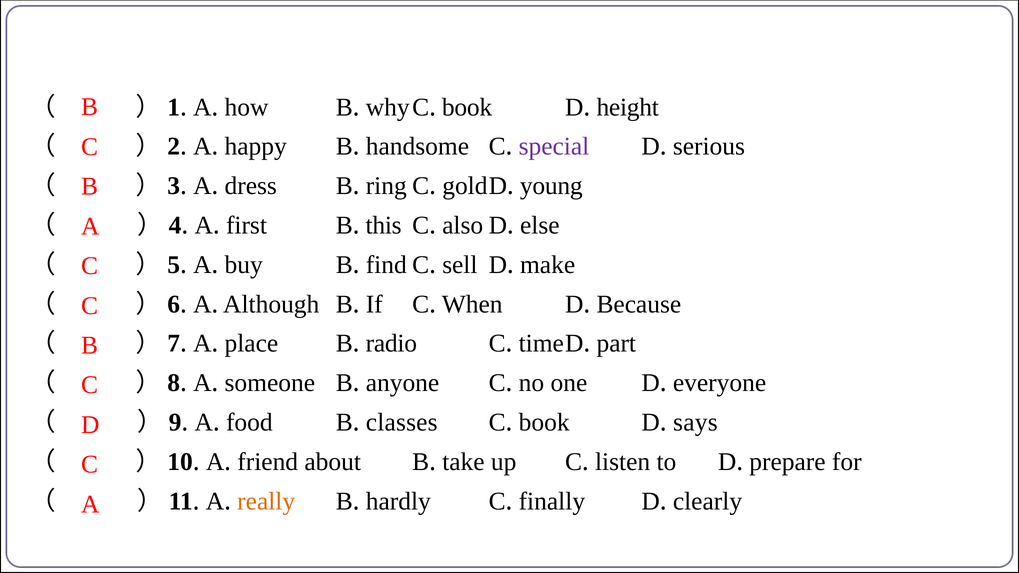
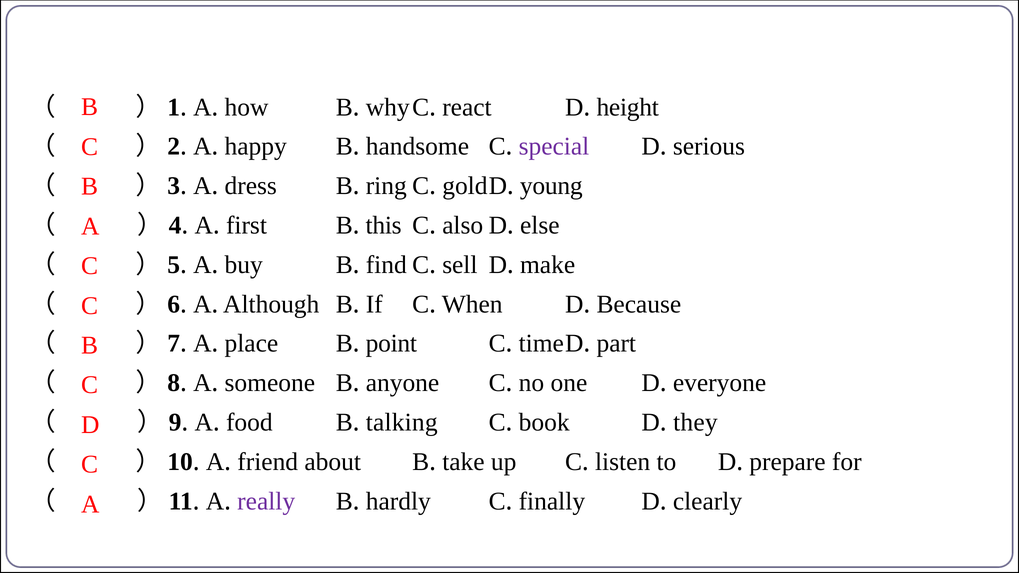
book: book -> react (467, 107)
radio: radio -> point (391, 344)
classes: classes -> talking (402, 422)
says: says -> they (695, 422)
really colour: orange -> purple (266, 501)
